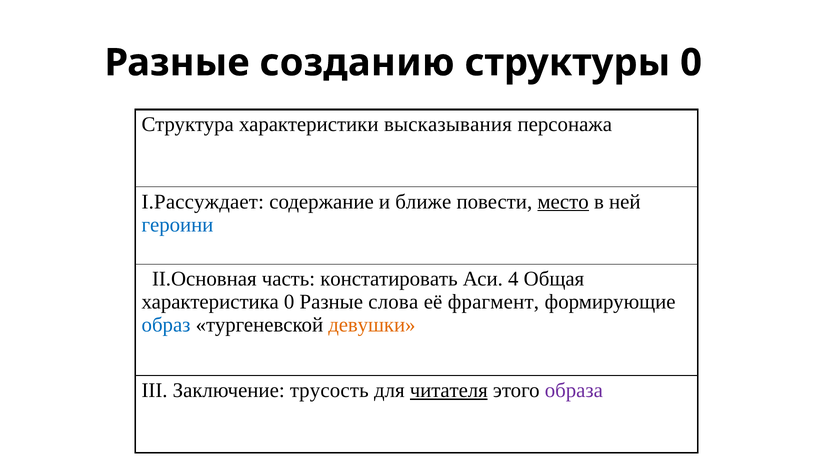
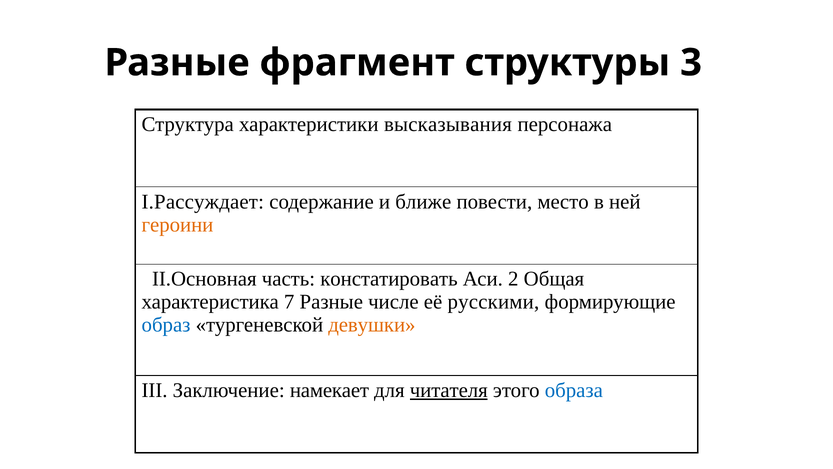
созданию: созданию -> фрагмент (357, 63)
структуры 0: 0 -> 3 (691, 63)
место underline: present -> none (563, 201)
героини colour: blue -> orange (177, 224)
4: 4 -> 2 (513, 279)
характеристика 0: 0 -> 7 (289, 302)
слова: слова -> числе (393, 302)
фрагмент: фрагмент -> русскими (493, 302)
трусость: трусость -> намекает (329, 390)
образа colour: purple -> blue (574, 390)
